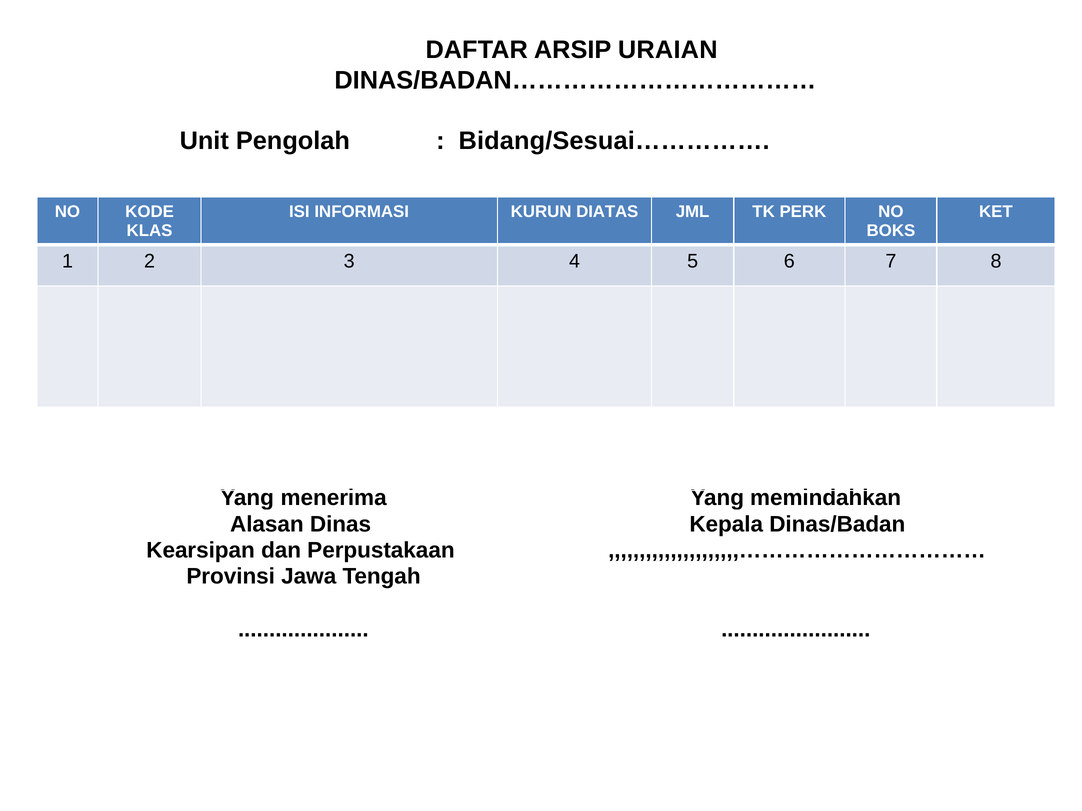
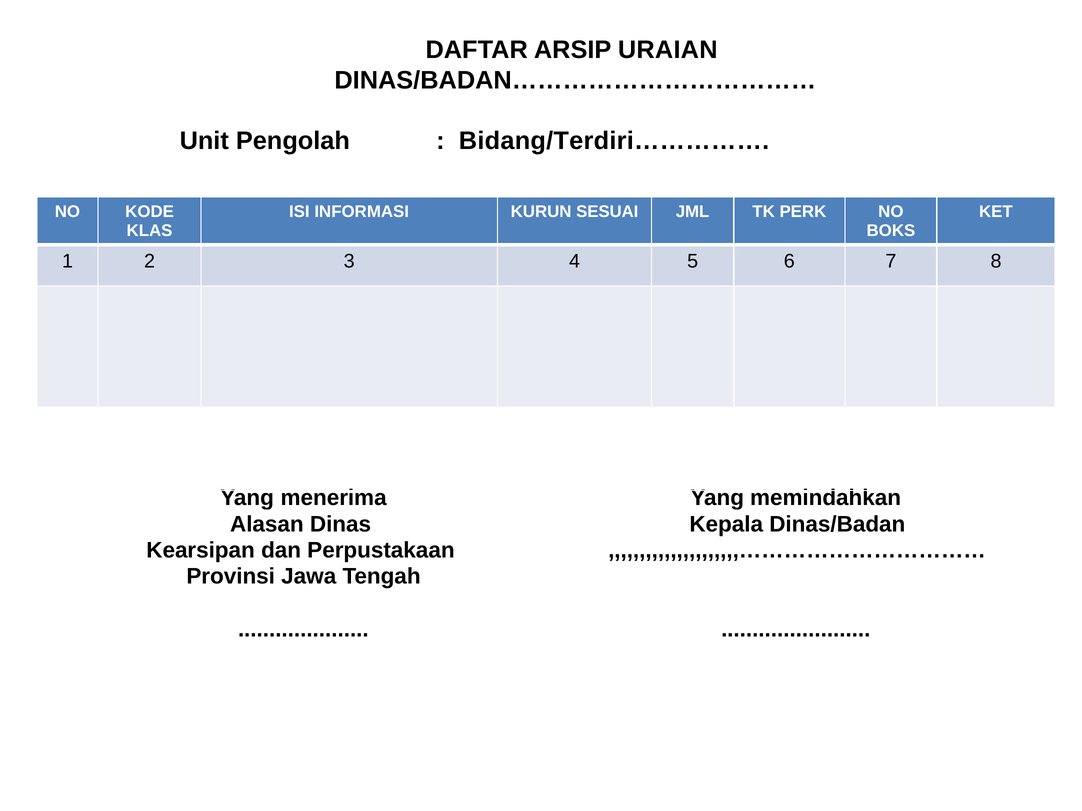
Bidang/Sesuai……………: Bidang/Sesuai…………… -> Bidang/Terdiri…………… (614, 141)
DIATAS: DIATAS -> SESUAI (607, 212)
